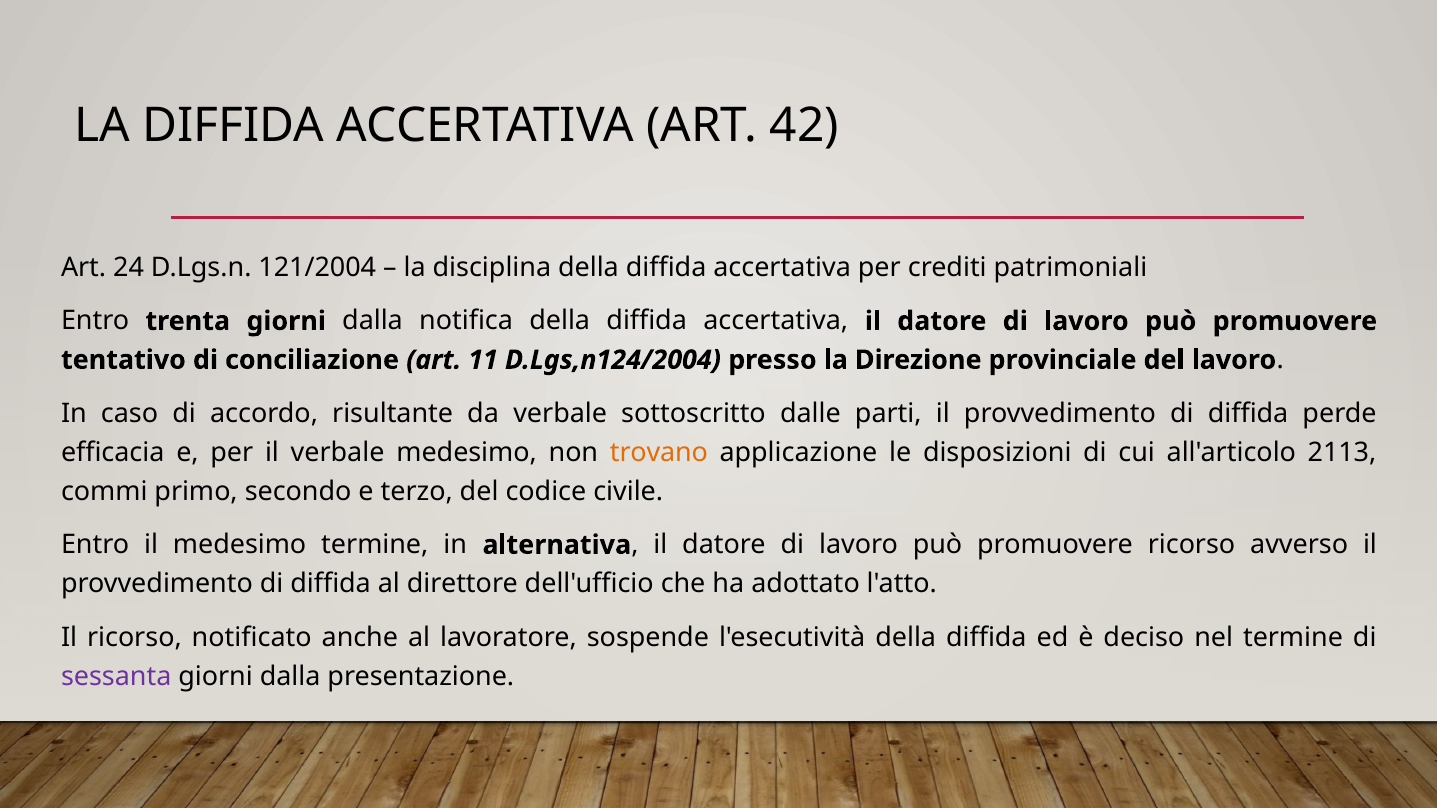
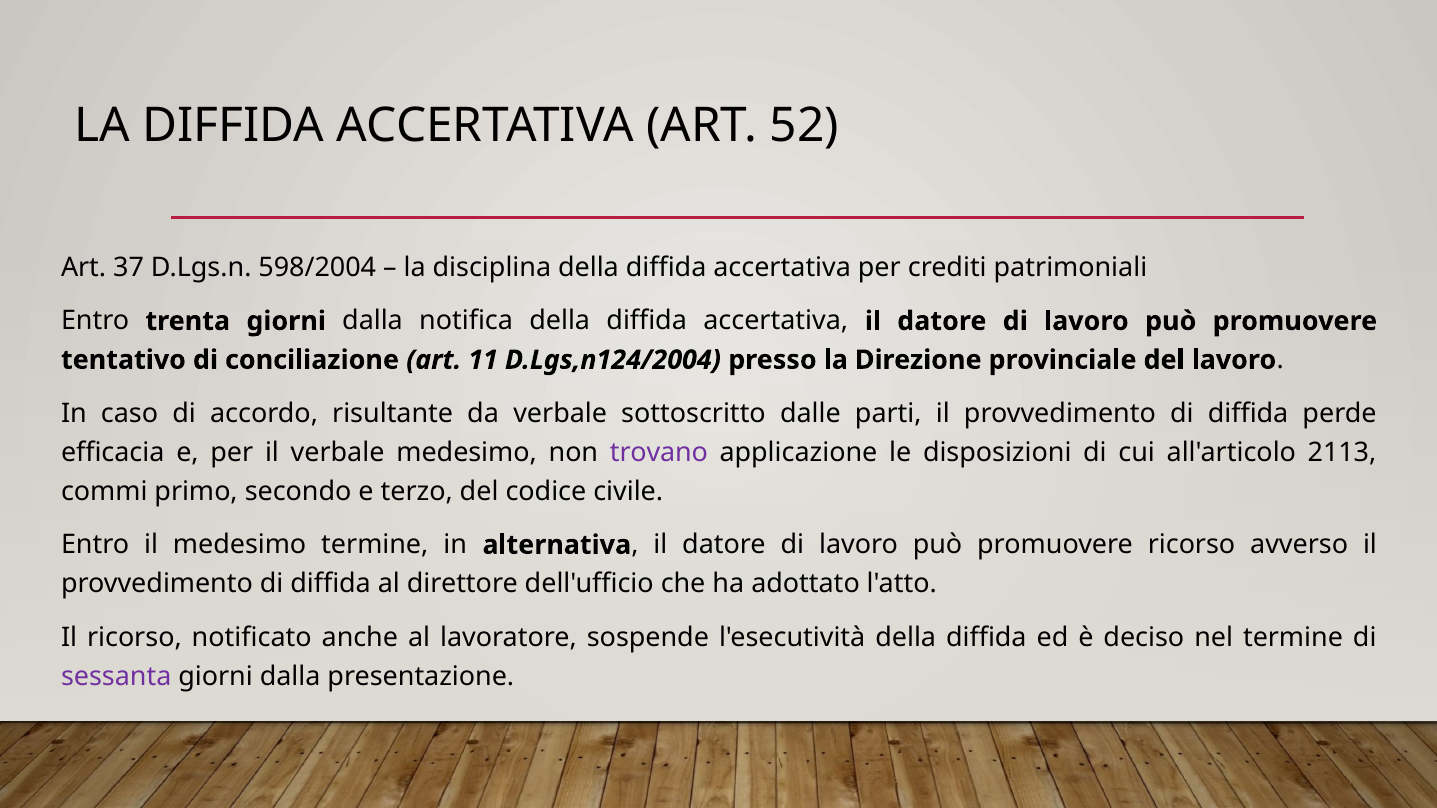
42: 42 -> 52 (805, 126)
24: 24 -> 37 (129, 267)
121/2004: 121/2004 -> 598/2004 (317, 267)
trovano colour: orange -> purple (659, 453)
